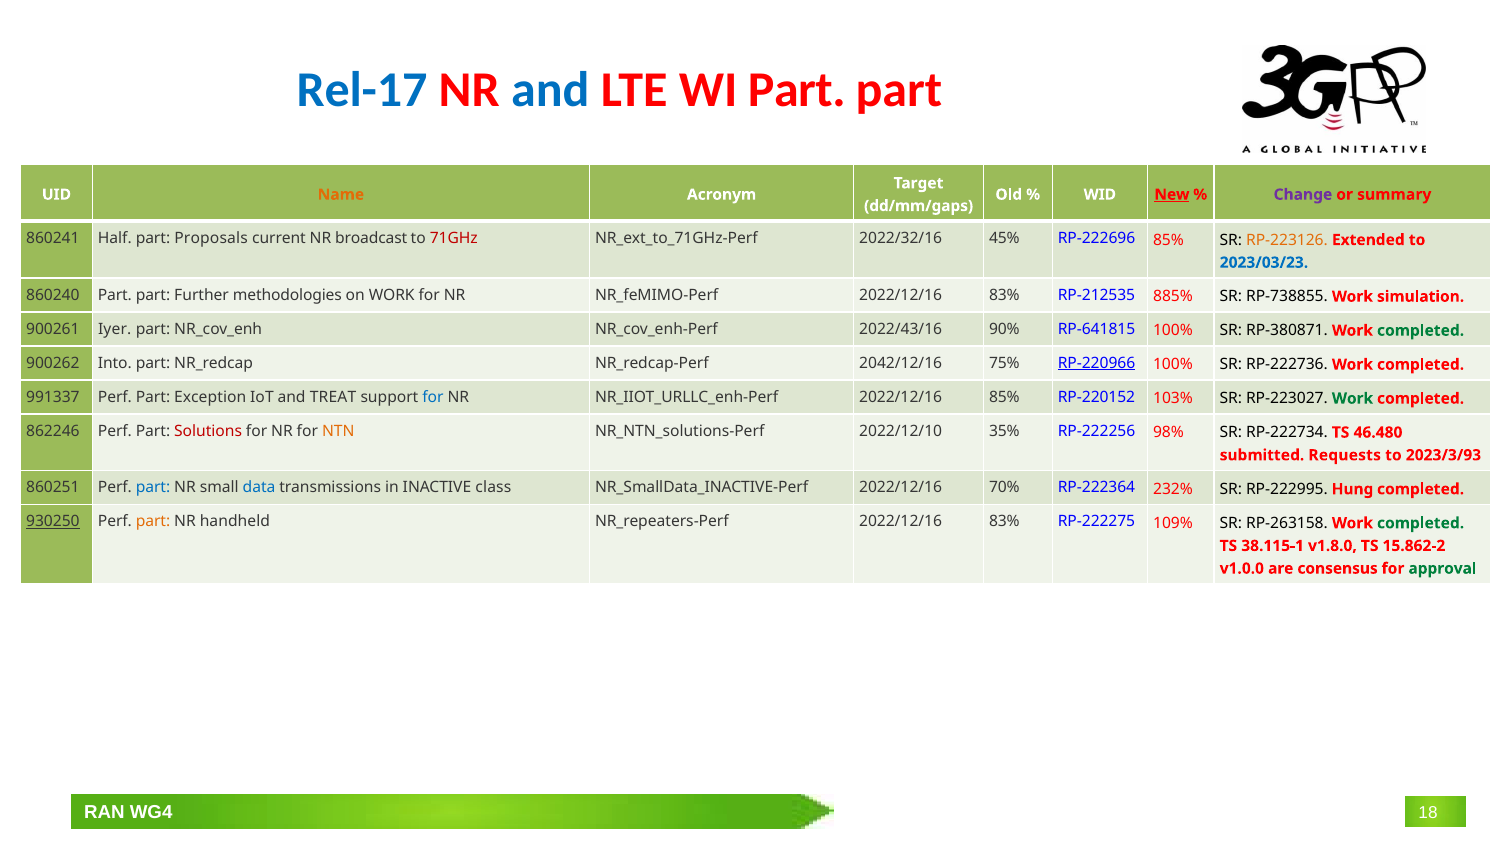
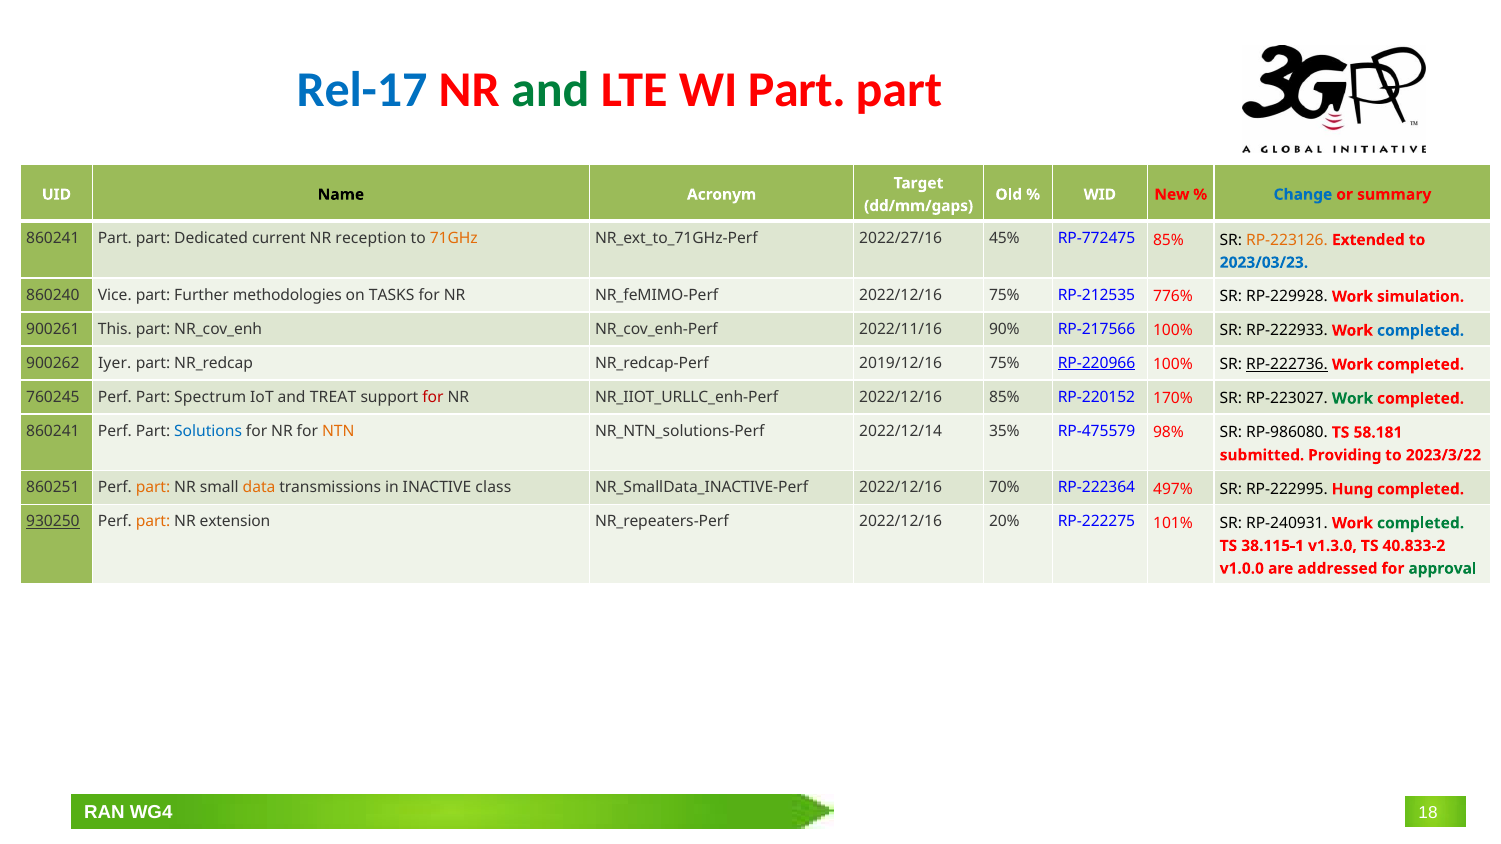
and colour: blue -> green (550, 90)
Name colour: orange -> black (341, 195)
New underline: present -> none (1172, 195)
Change colour: purple -> blue (1303, 195)
860241 Half: Half -> Part (115, 239)
Proposals: Proposals -> Dedicated (211, 239)
broadcast: broadcast -> reception (371, 239)
71GHz colour: red -> orange (454, 239)
2022/32/16: 2022/32/16 -> 2022/27/16 (901, 239)
RP-222696: RP-222696 -> RP-772475 (1097, 239)
860240 Part: Part -> Vice (115, 295)
on WORK: WORK -> TASKS (392, 295)
83%: 83% -> 75% (1004, 295)
885%: 885% -> 776% (1173, 297)
RP‑738855: RP‑738855 -> RP‑229928 (1287, 297)
Iyer: Iyer -> This (115, 329)
2022/43/16: 2022/43/16 -> 2022/11/16 (901, 329)
RP-641815: RP-641815 -> RP-217566 (1097, 329)
RP‑380871: RP‑380871 -> RP‑222933 (1287, 331)
completed colour: green -> blue (1421, 331)
Into: Into -> Iyer (115, 363)
2042/12/16: 2042/12/16 -> 2019/12/16 (901, 363)
RP‑222736 underline: none -> present (1287, 365)
991337: 991337 -> 760245 (53, 397)
Exception: Exception -> Spectrum (210, 397)
for colour: blue -> red (433, 397)
103%: 103% -> 170% (1173, 399)
862246: 862246 -> 860241 (53, 431)
Solutions colour: red -> blue (208, 431)
2022/12/10: 2022/12/10 -> 2022/12/14 (901, 431)
RP-222256: RP-222256 -> RP-475579 (1097, 431)
RP‑222734: RP‑222734 -> RP‑986080 (1287, 433)
46.480: 46.480 -> 58.181 (1378, 433)
Requests: Requests -> Providing (1345, 455)
2023/3/93: 2023/3/93 -> 2023/3/22 (1443, 455)
part colour: blue -> orange (153, 488)
data colour: blue -> orange (259, 488)
232%: 232% -> 497% (1173, 489)
handheld: handheld -> extension (235, 522)
83%: 83% -> 20% (1004, 522)
109%: 109% -> 101% (1173, 523)
RP‑263158: RP‑263158 -> RP‑240931 (1287, 523)
v1.8.0: v1.8.0 -> v1.3.0 (1332, 546)
15.862-2: 15.862-2 -> 40.833-2 (1414, 546)
consensus: consensus -> addressed (1338, 569)
